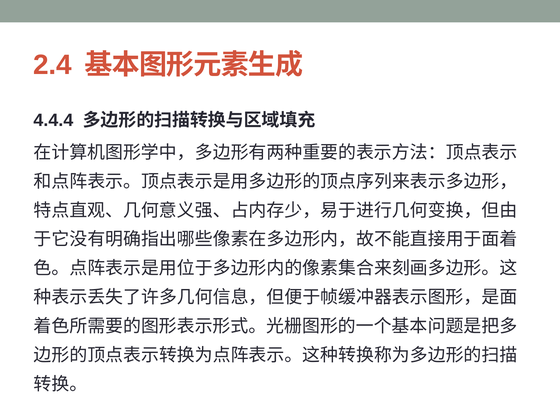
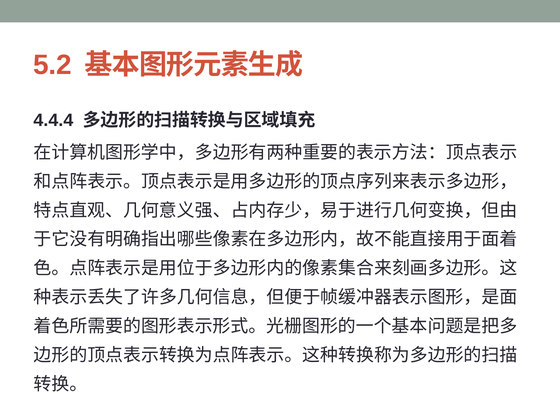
2.4: 2.4 -> 5.2 (52, 65)
